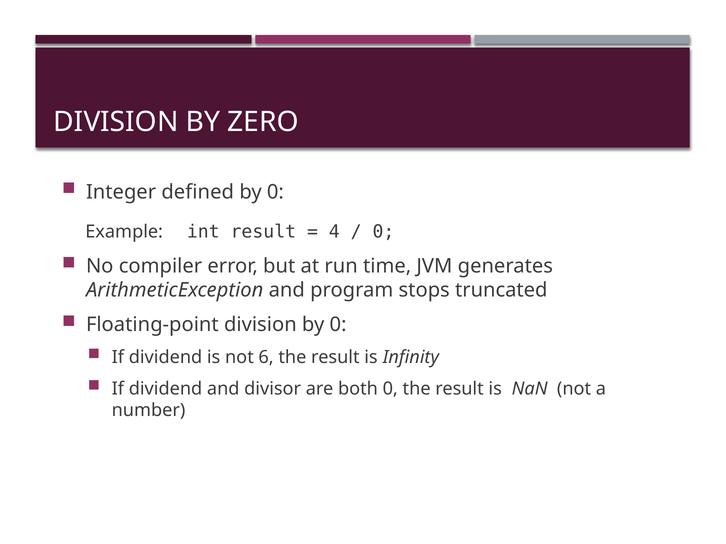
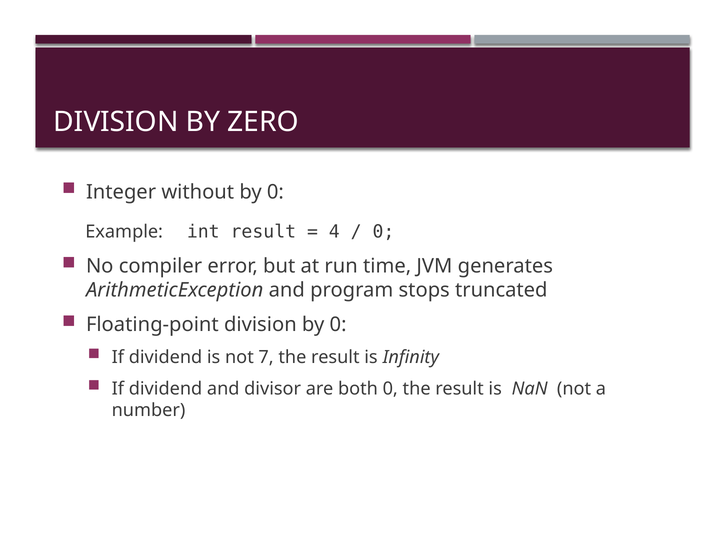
defined: defined -> without (198, 192)
6: 6 -> 7 (266, 357)
